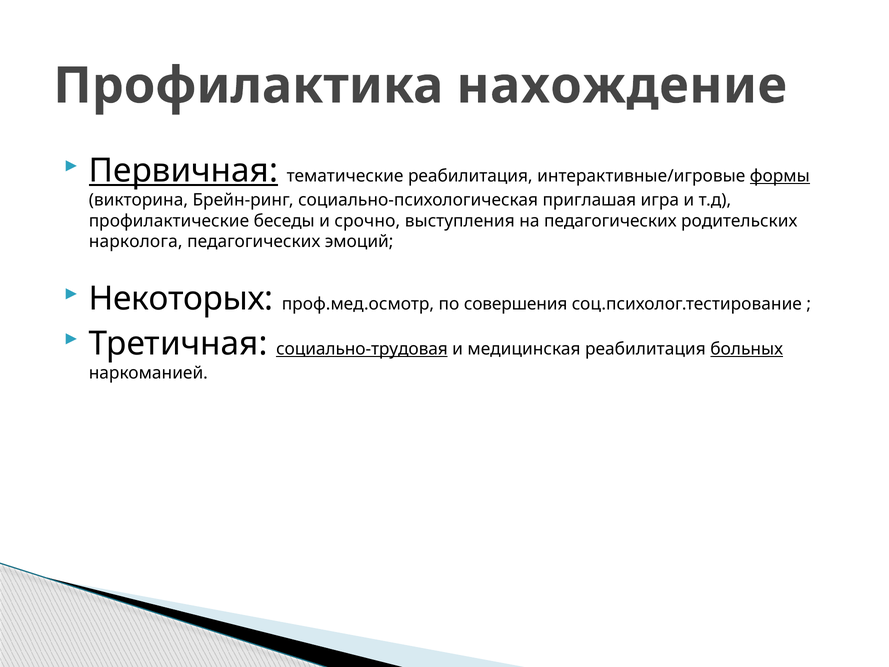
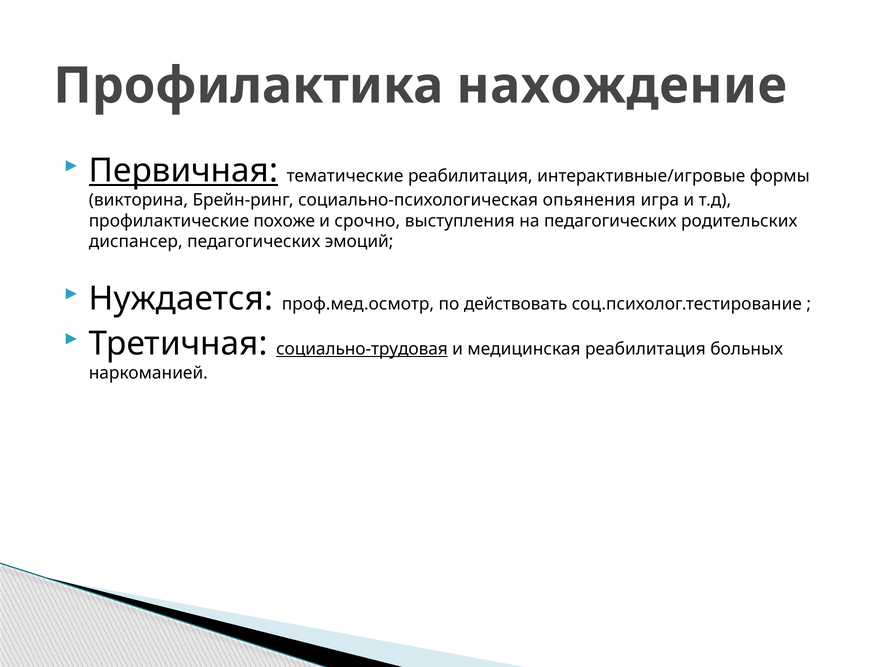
формы underline: present -> none (780, 176)
приглашая: приглашая -> опьянения (589, 200)
беседы: беседы -> похоже (284, 221)
нарколога: нарколога -> диспансер (136, 242)
Некоторых: Некоторых -> Нуждается (181, 298)
совершения: совершения -> действовать (516, 304)
больных underline: present -> none (747, 349)
